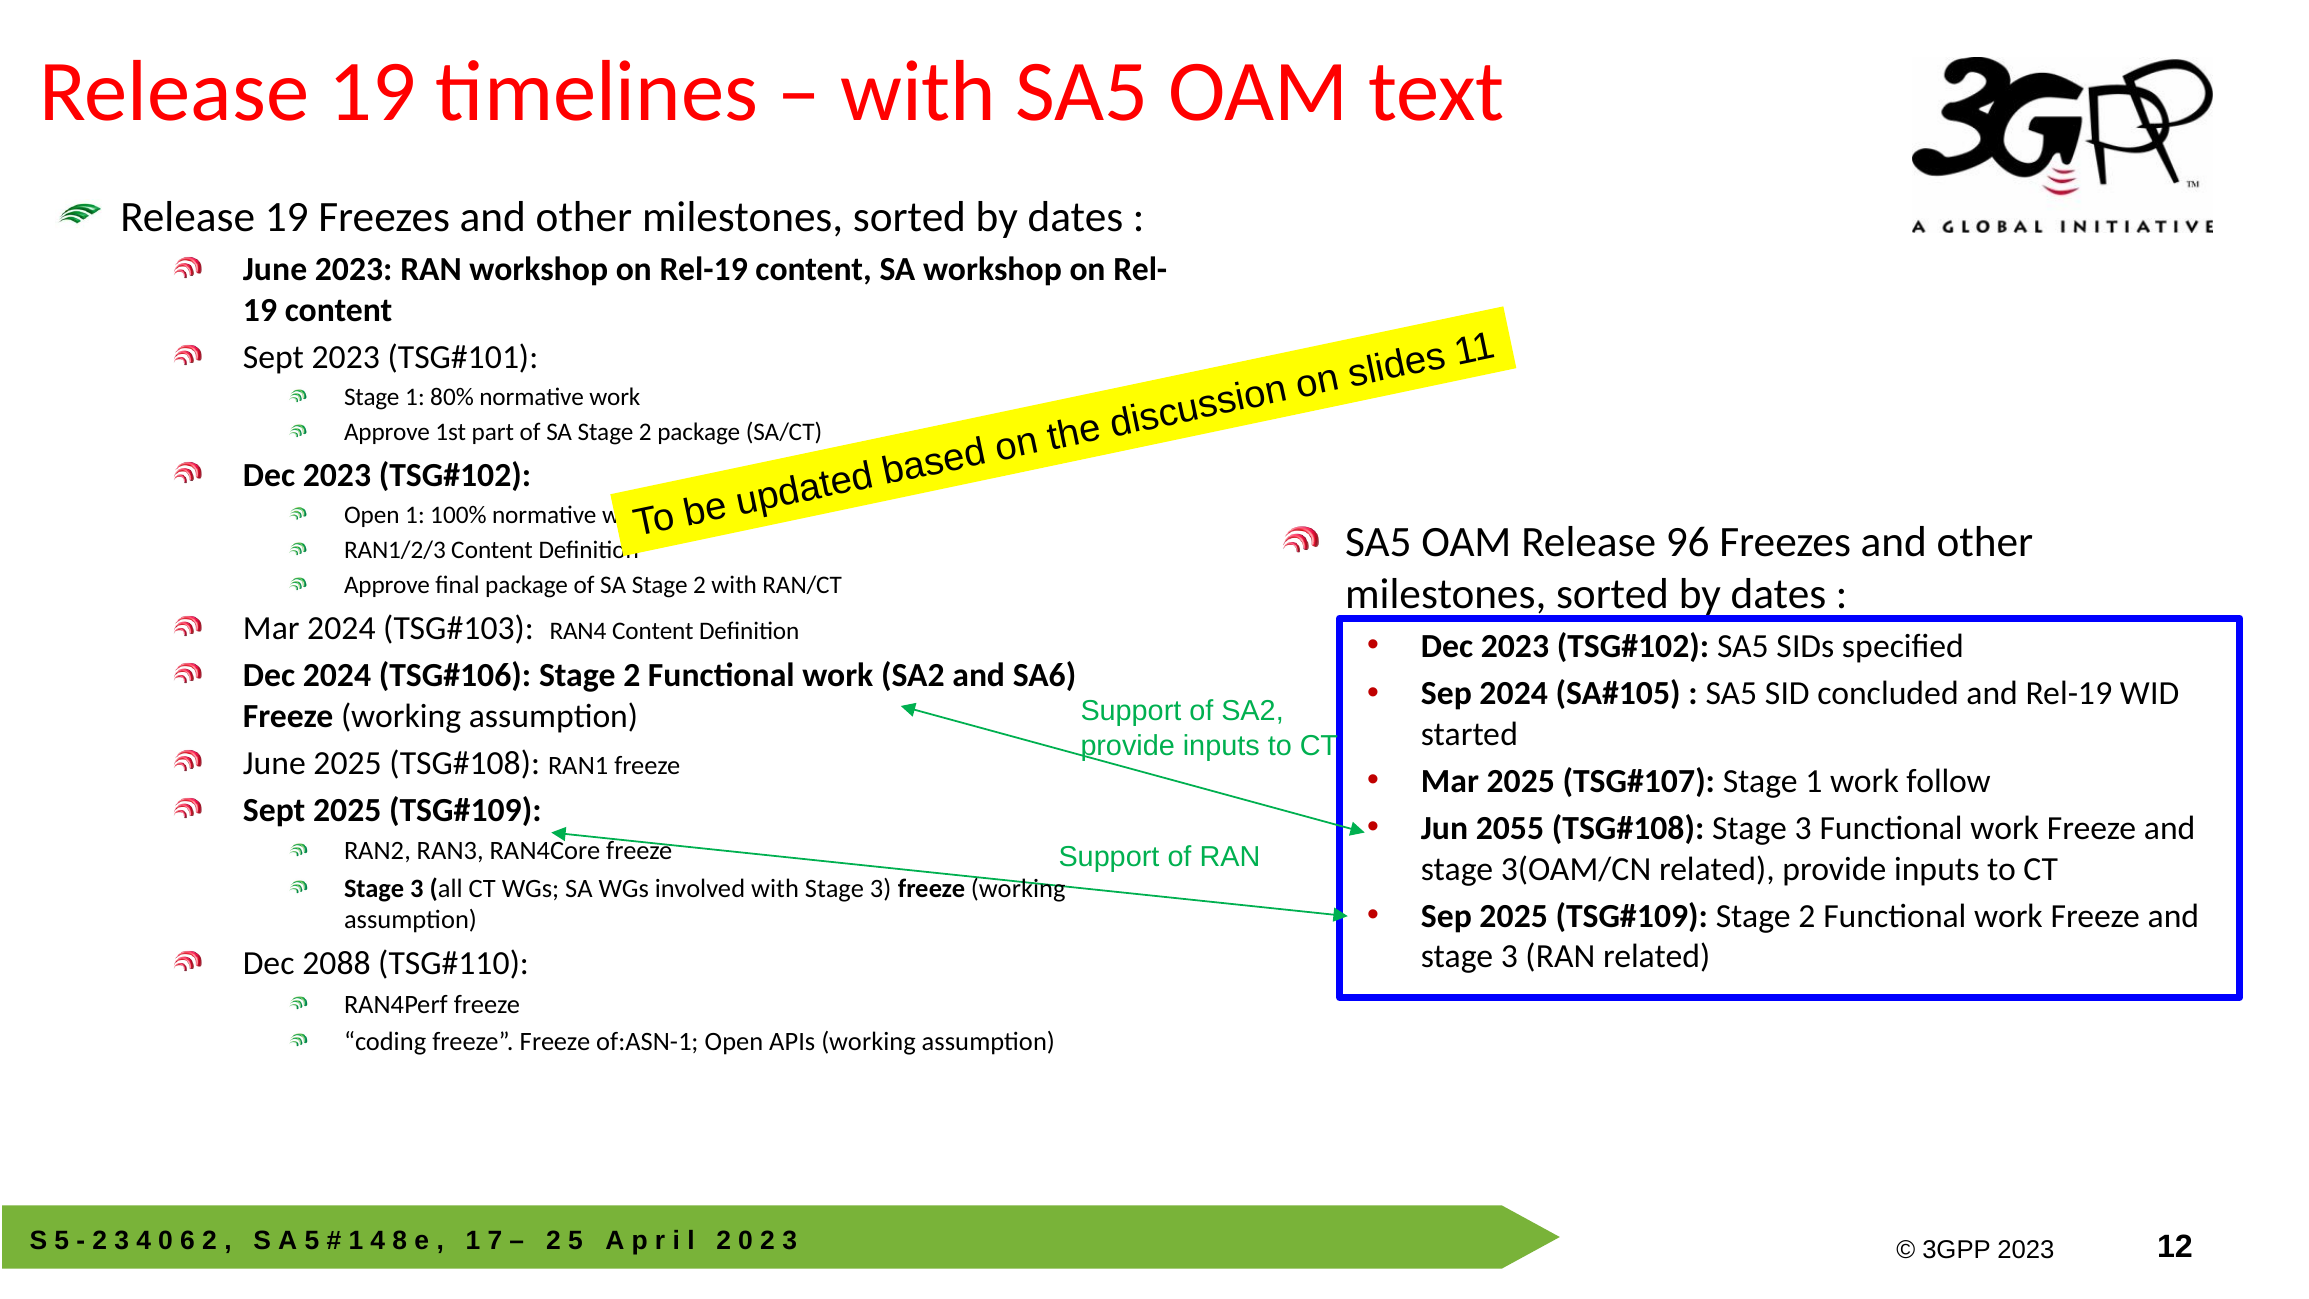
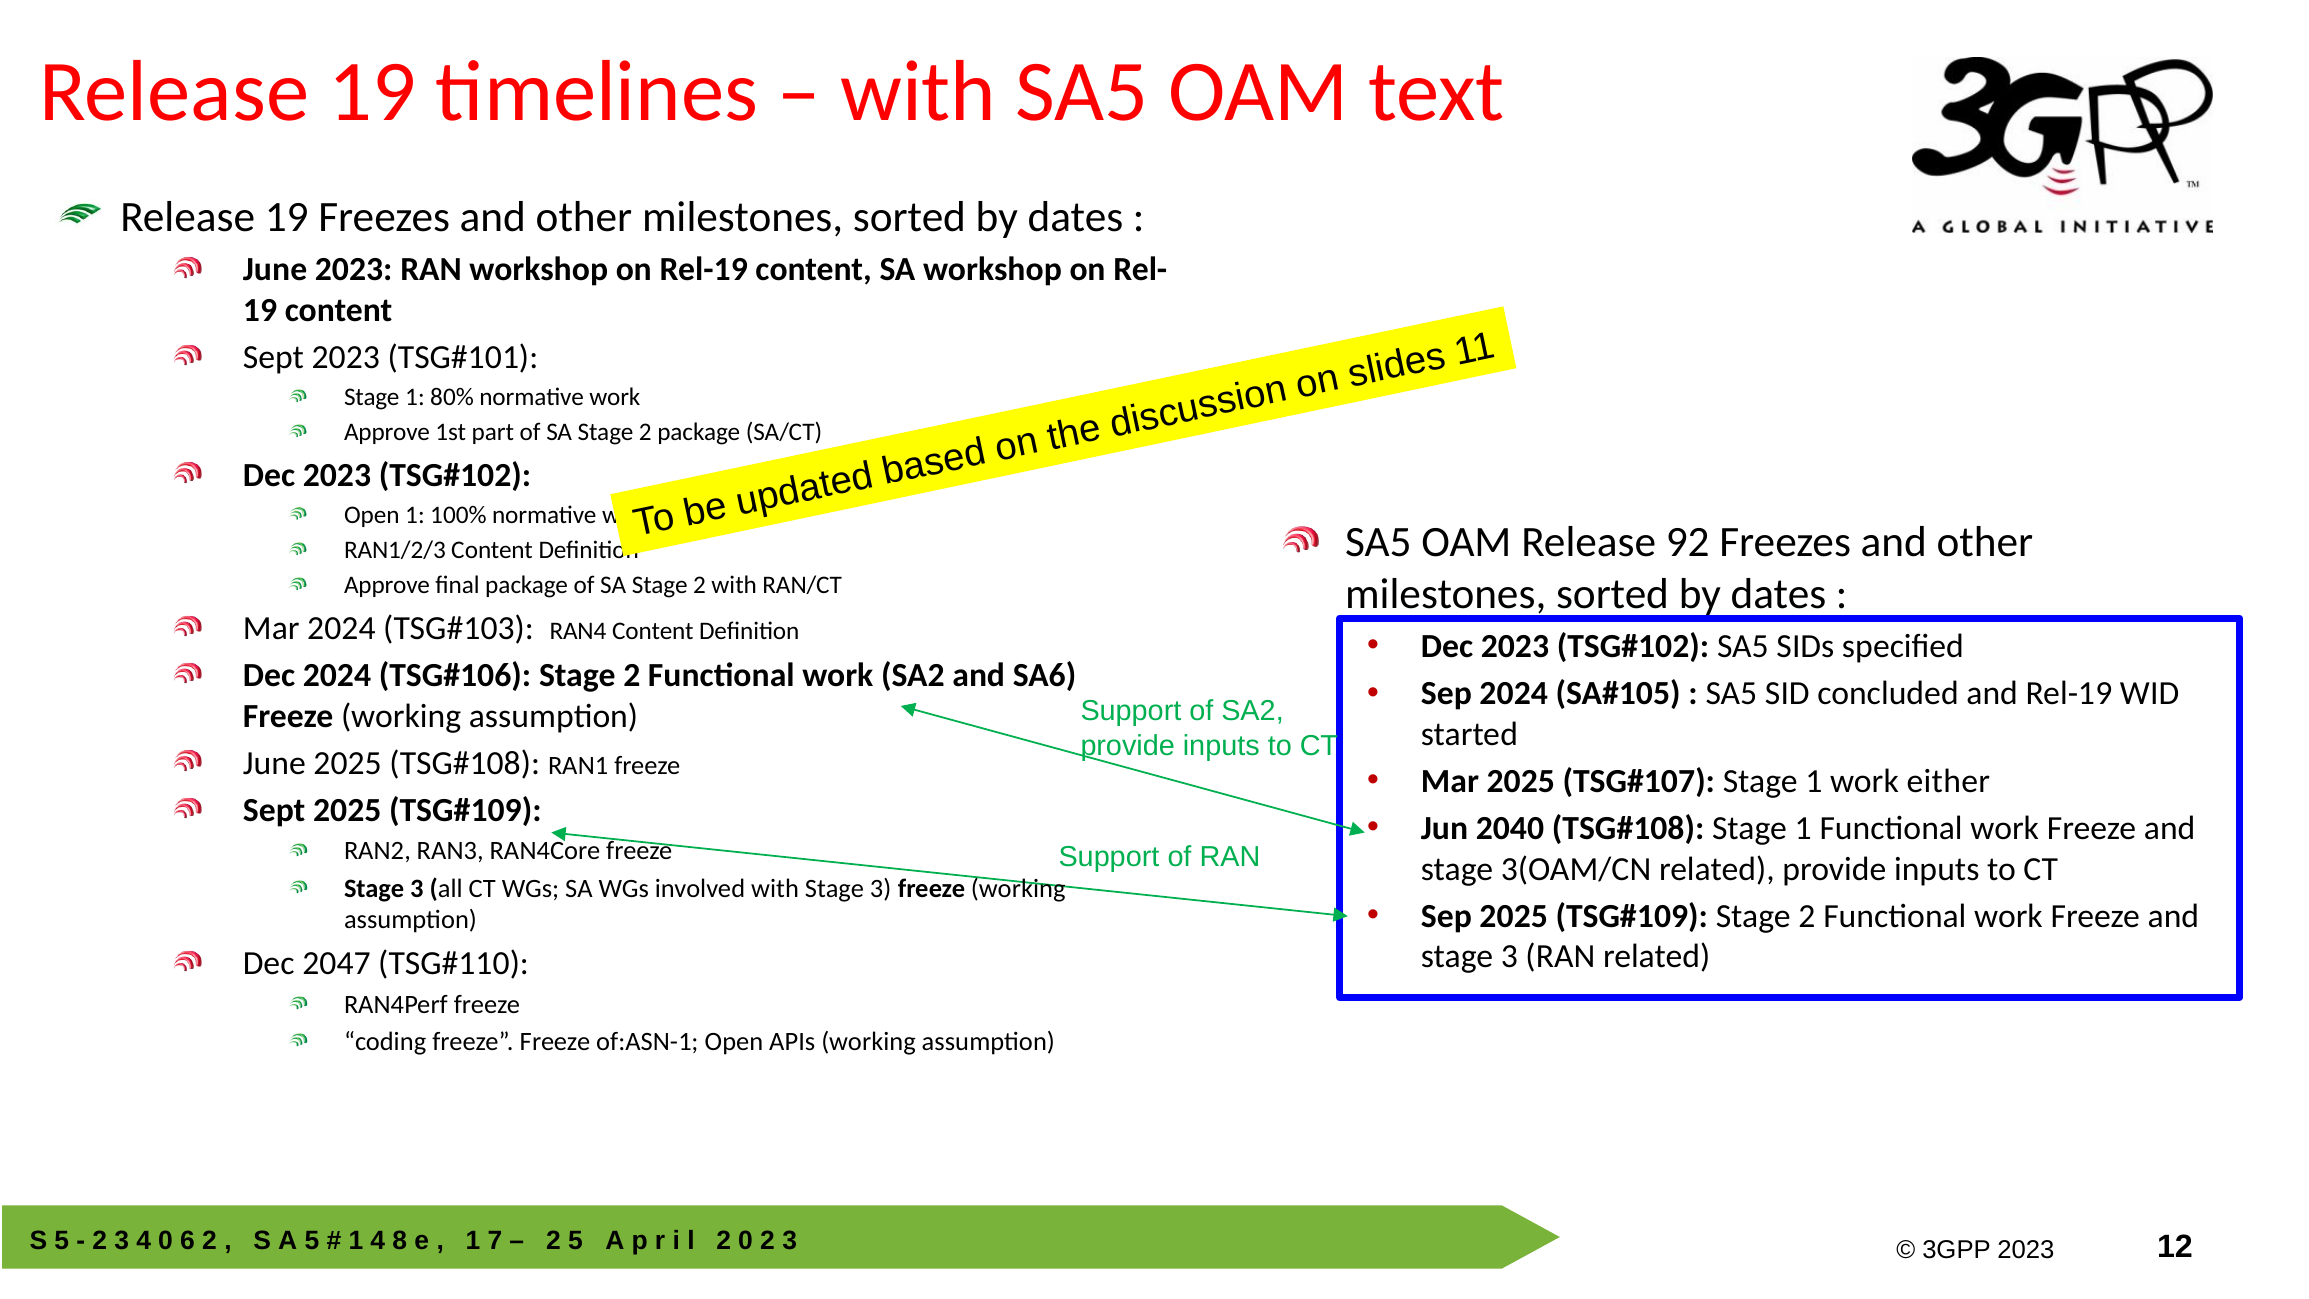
96: 96 -> 92 (1688, 542)
follow: follow -> either (1948, 781)
2055: 2055 -> 2040 (1510, 828)
3: 3 -> 1 (1803, 828)
2088: 2088 -> 2047 (337, 963)
